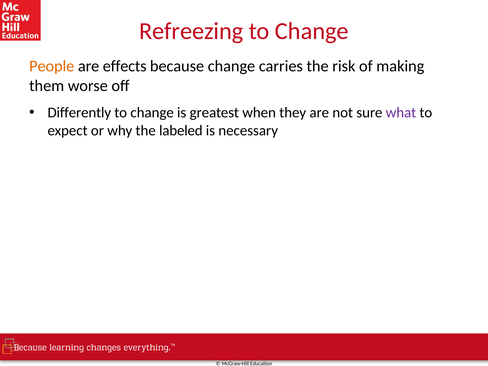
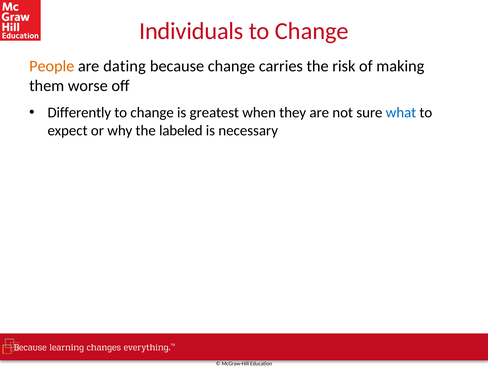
Refreezing: Refreezing -> Individuals (191, 31)
effects: effects -> dating (125, 66)
what colour: purple -> blue (401, 113)
